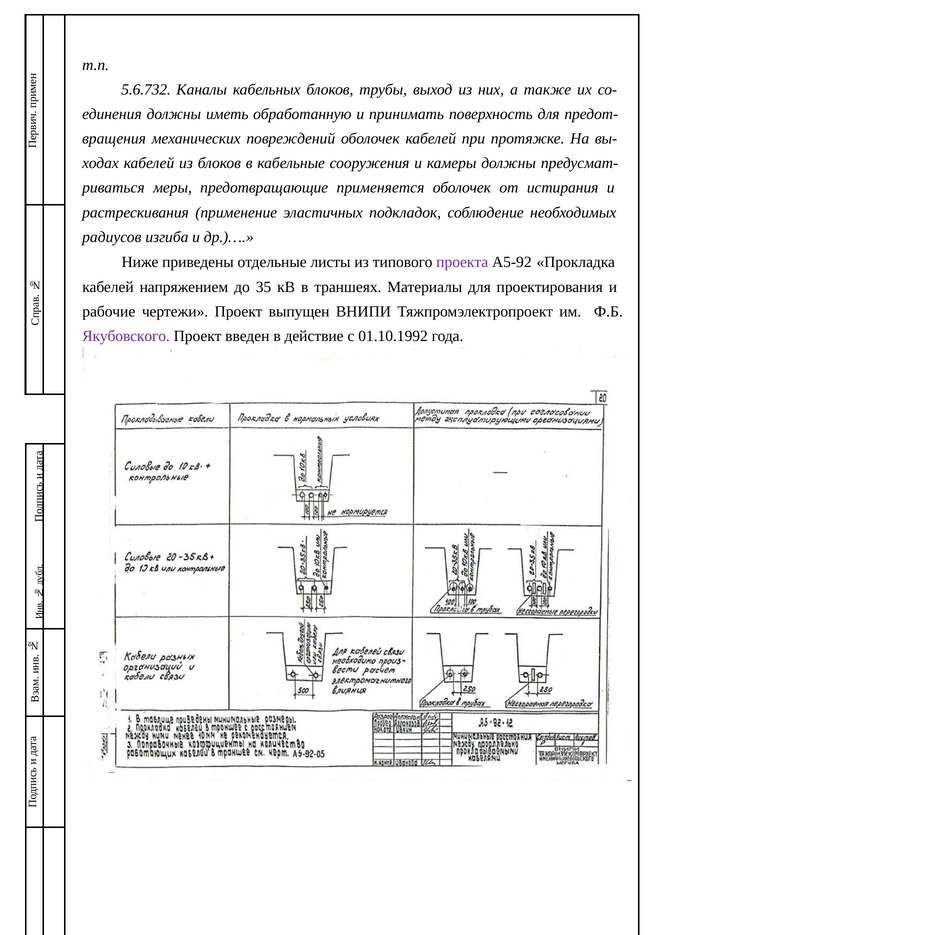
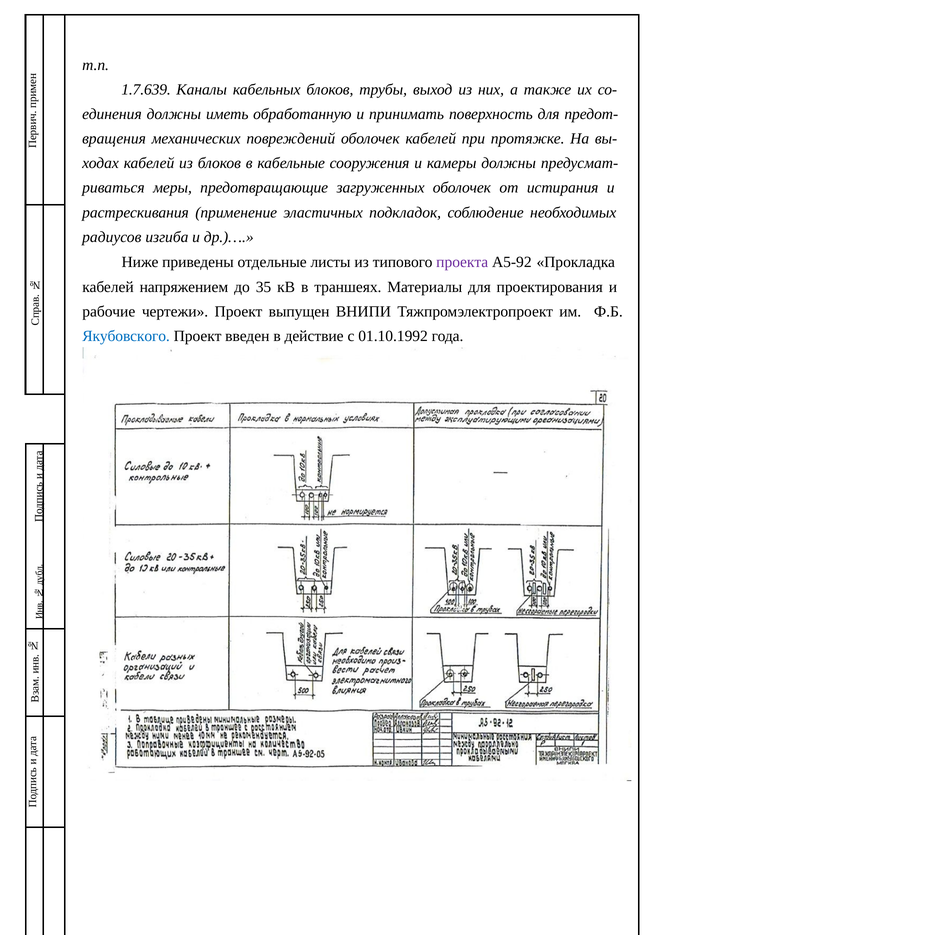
5.6.732: 5.6.732 -> 1.7.639 (146, 90)
применяется: применяется -> загруженных (381, 188)
Якубовского colour: purple -> blue (126, 336)
